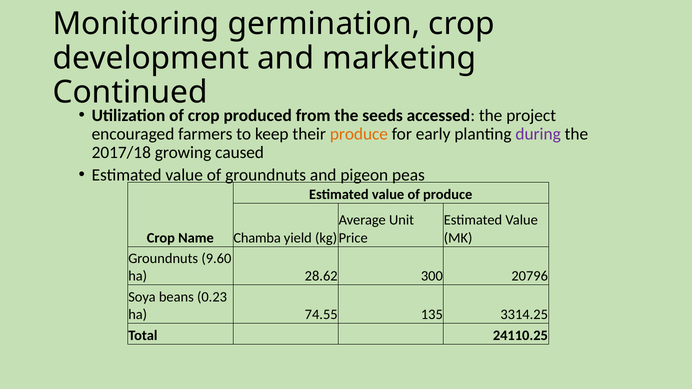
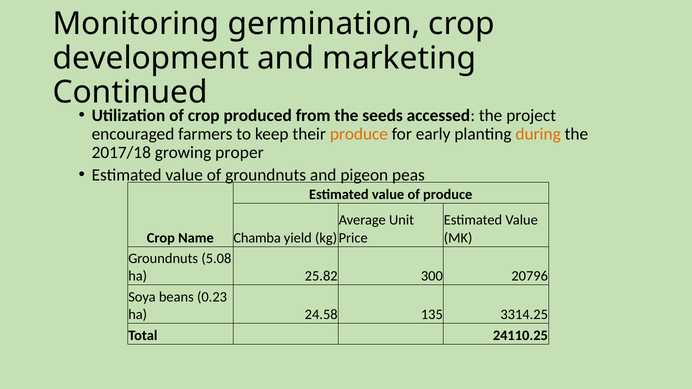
during colour: purple -> orange (538, 134)
caused: caused -> proper (240, 153)
9.60: 9.60 -> 5.08 (216, 259)
28.62: 28.62 -> 25.82 (321, 276)
74.55: 74.55 -> 24.58 (321, 315)
